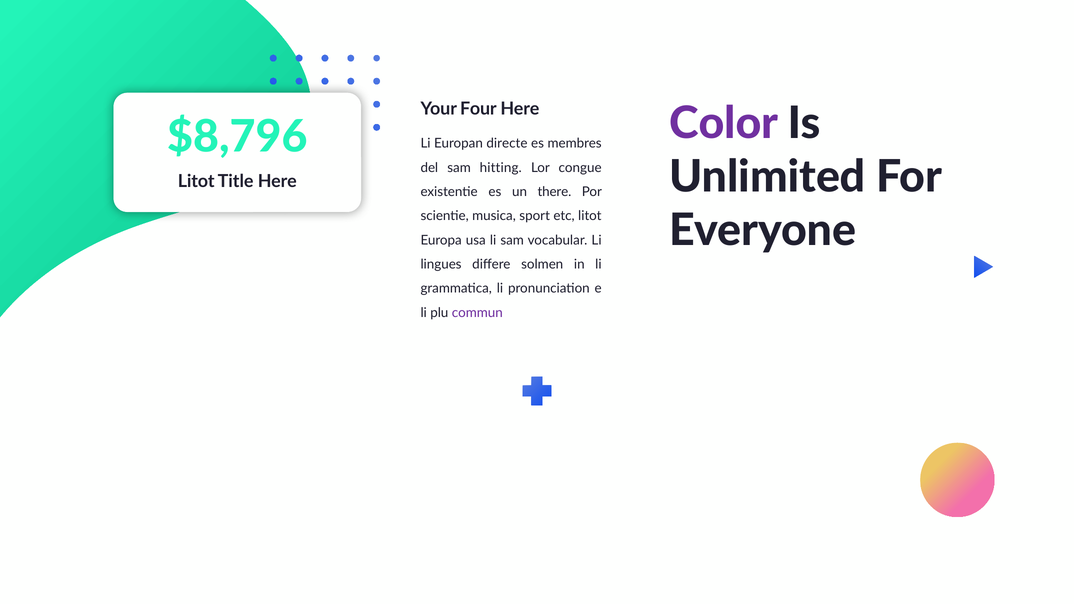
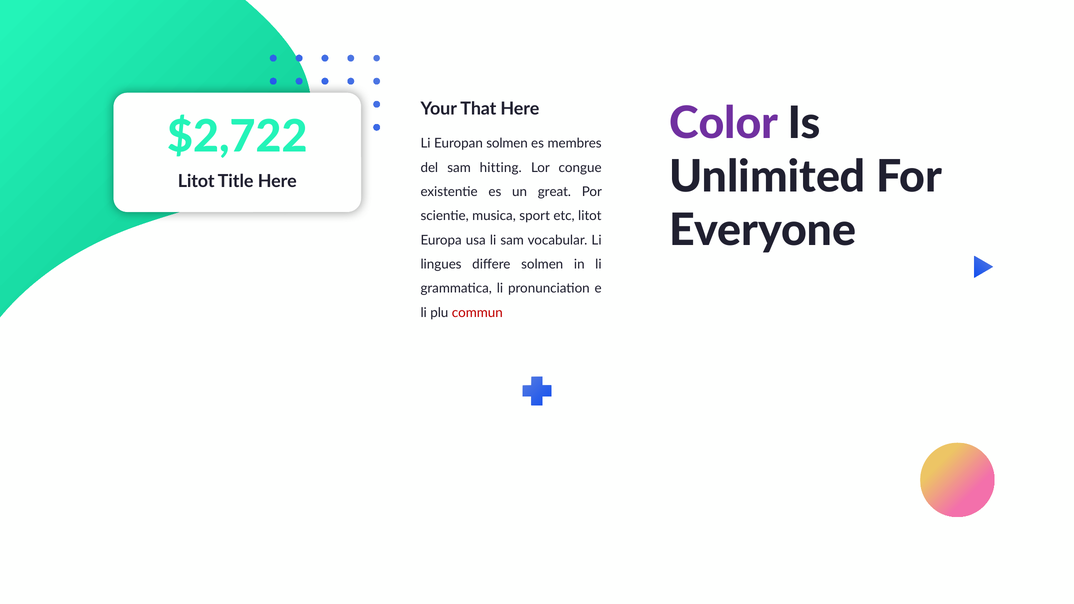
Four: Four -> That (478, 109)
$8,796: $8,796 -> $2,722 (237, 137)
Europan directe: directe -> solmen (507, 144)
there: there -> great (554, 192)
commun colour: purple -> red (477, 313)
